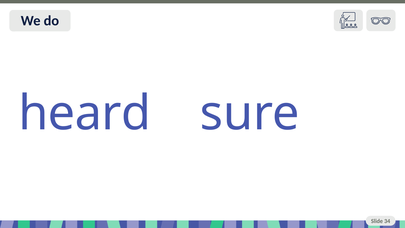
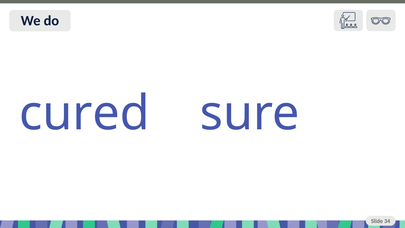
heard: heard -> cured (84, 113)
